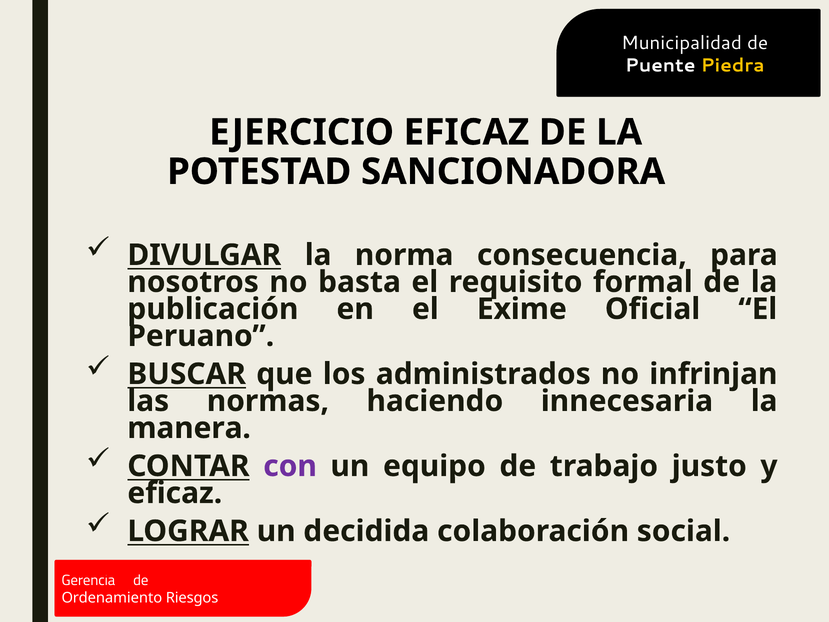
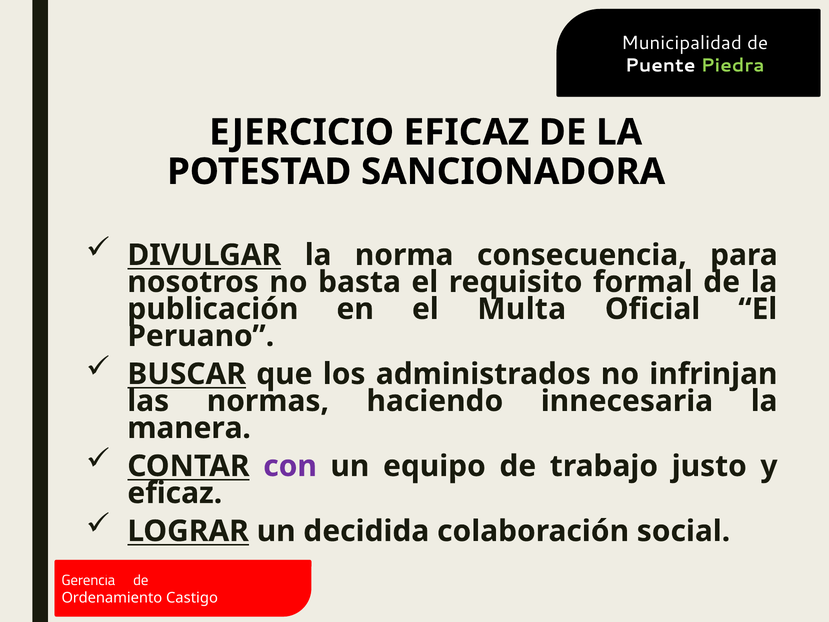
Piedra colour: yellow -> light green (733, 66)
Exime: Exime -> Multa (522, 309)
Riesgos: Riesgos -> Castigo (192, 598)
